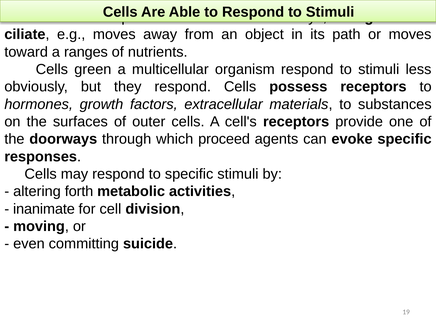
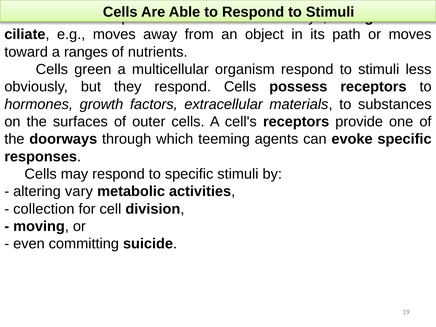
proceed: proceed -> teeming (224, 139)
forth: forth -> vary (79, 191)
inanimate: inanimate -> collection (44, 209)
